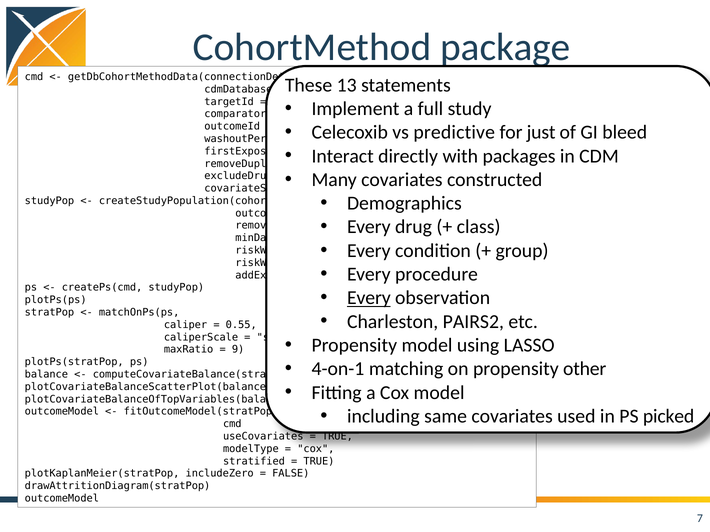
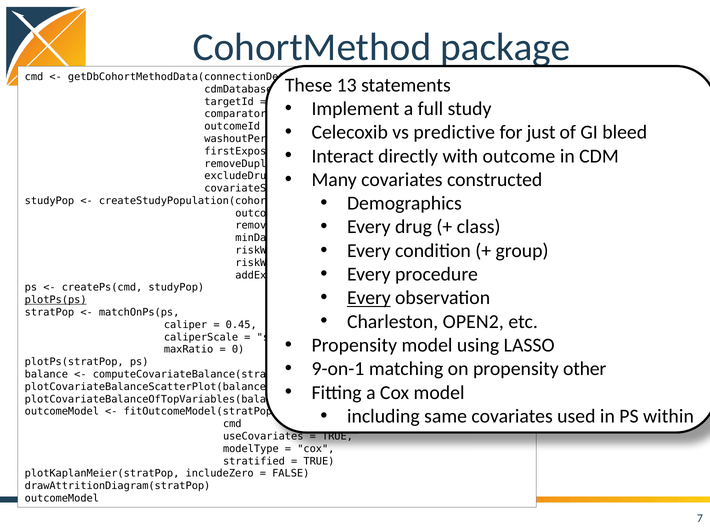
packages: packages -> outcome (519, 156)
plotPs(ps underline: none -> present (56, 300)
PAIRS2: PAIRS2 -> OPEN2 (473, 322)
0.55: 0.55 -> 0.45 (241, 325)
9: 9 -> 0 (238, 350)
4-on-1: 4-on-1 -> 9-on-1 (338, 369)
picked: picked -> within (668, 417)
